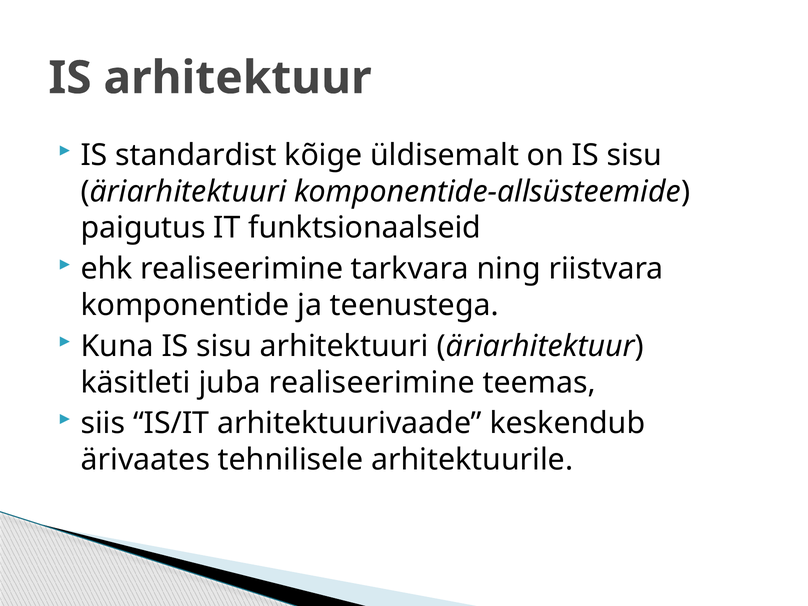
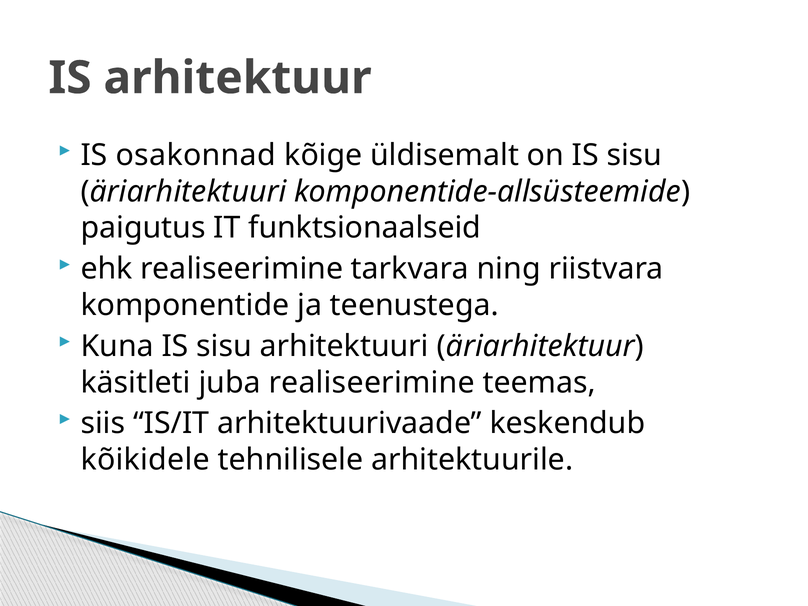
standardist: standardist -> osakonnad (196, 155)
ärivaates: ärivaates -> kõikidele (145, 460)
